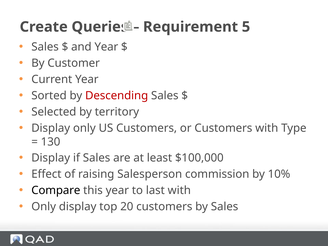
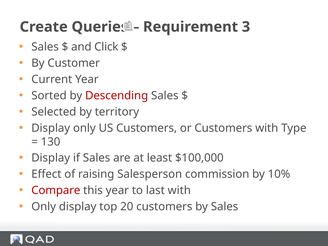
5: 5 -> 3 (246, 27)
and Year: Year -> Click (106, 47)
Compare colour: black -> red (56, 190)
